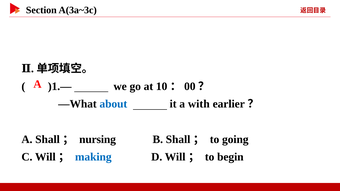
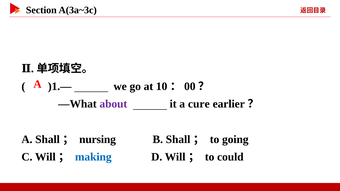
about colour: blue -> purple (113, 104)
with: with -> cure (199, 104)
begin: begin -> could (230, 157)
